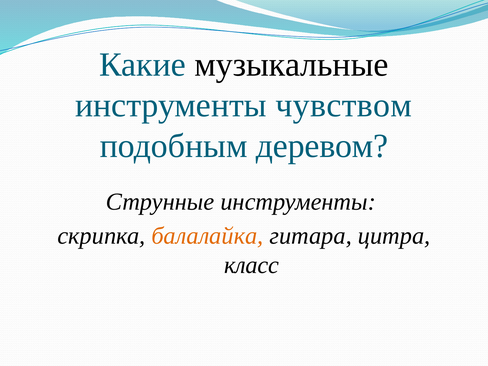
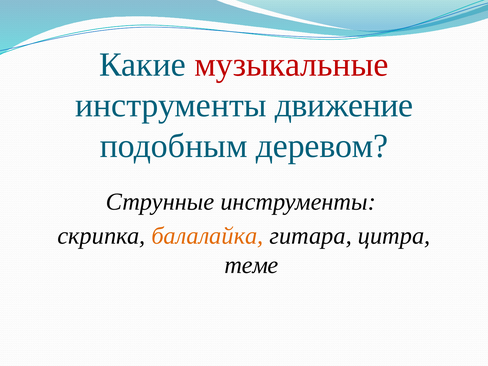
музыкальные colour: black -> red (291, 65)
чувством: чувством -> движение (344, 105)
класс: класс -> теме (251, 265)
